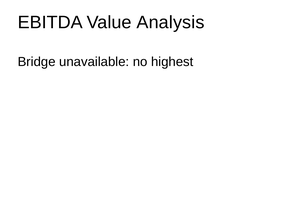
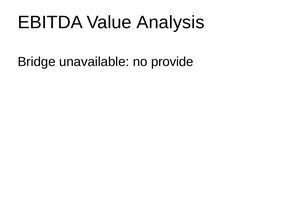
highest: highest -> provide (172, 62)
